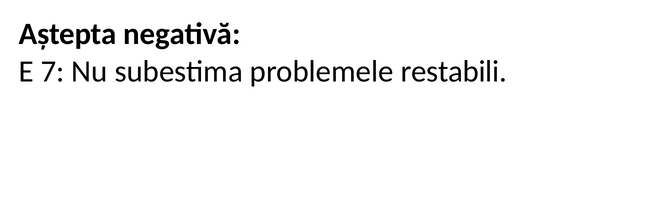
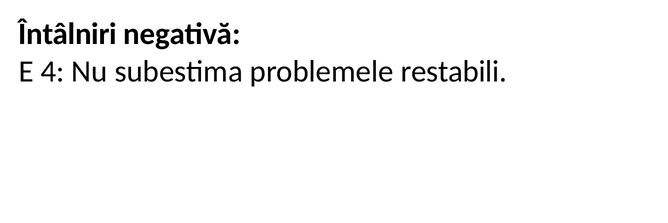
Aștepta: Aștepta -> Întâlniri (68, 34)
7: 7 -> 4 (53, 71)
